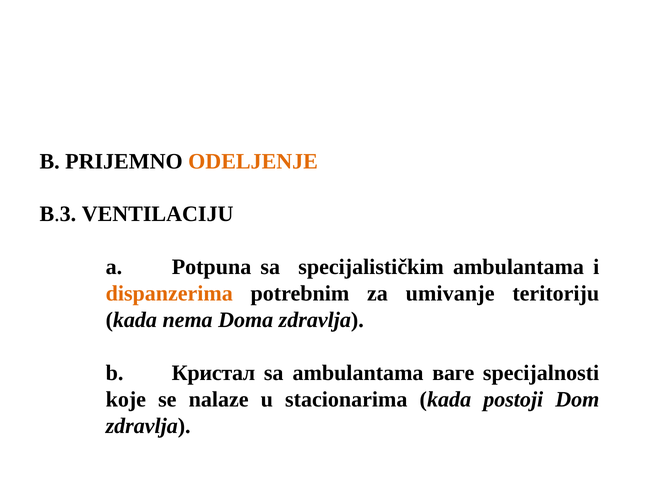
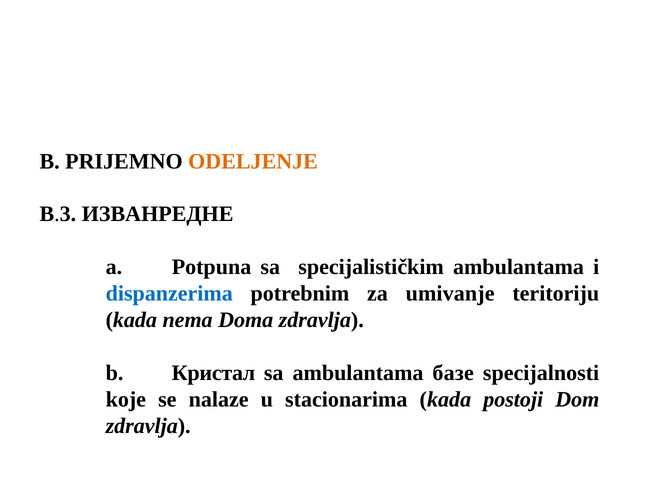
VENTILACIJU: VENTILACIJU -> ИЗВАНРЕДНЕ (158, 214)
dispanzerima colour: orange -> blue (169, 293)
ваге: ваге -> базе (453, 373)
